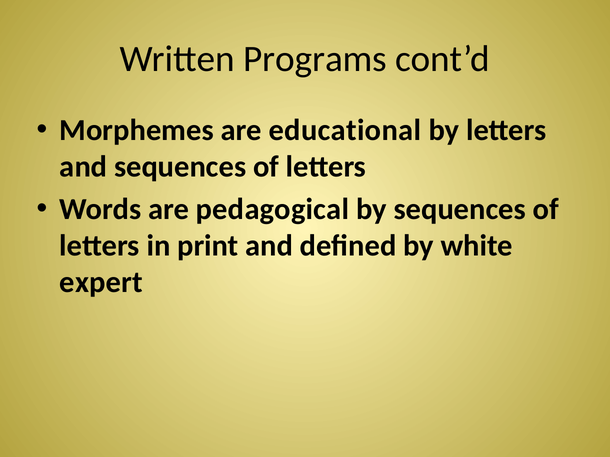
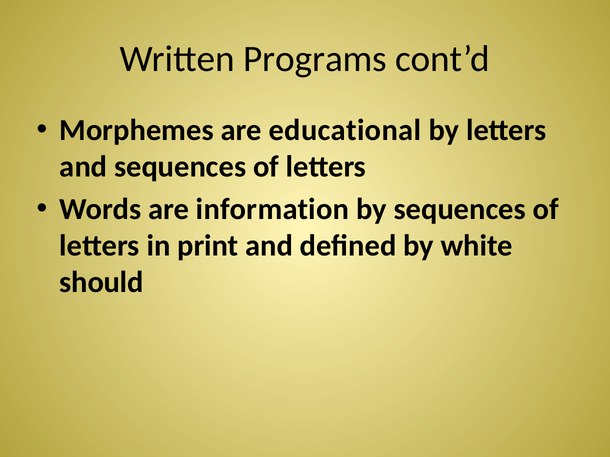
pedagogical: pedagogical -> information (272, 210)
expert: expert -> should (101, 283)
